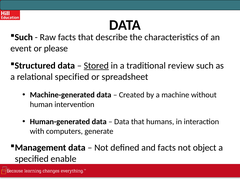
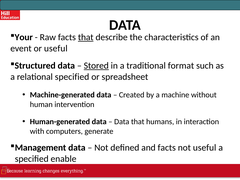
Such: Such -> Your (24, 37)
that underline: none -> present (86, 37)
or please: please -> useful (56, 48)
review: review -> format (181, 66)
not object: object -> useful (205, 148)
